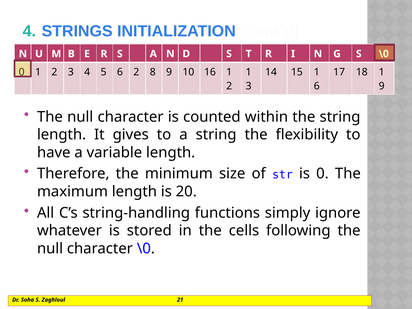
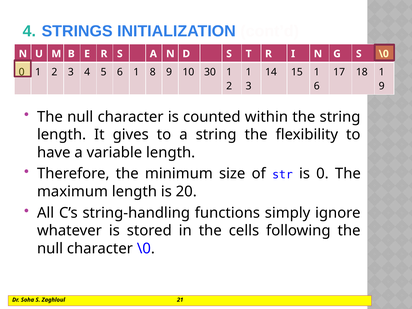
6 2: 2 -> 1 (136, 72)
16: 16 -> 30 (210, 72)
